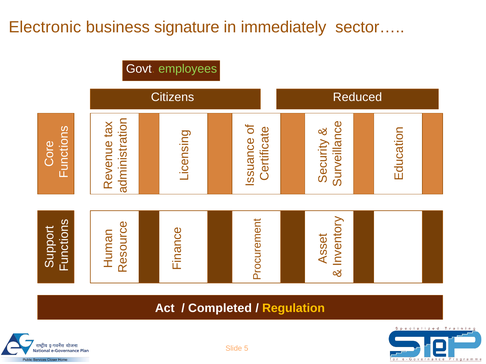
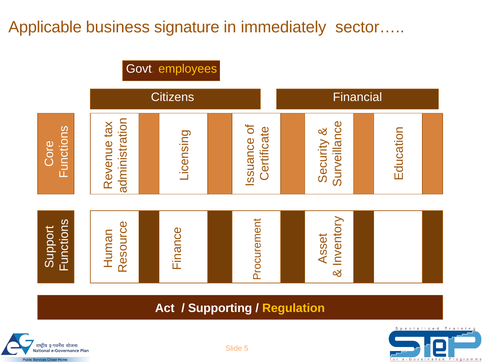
Electronic: Electronic -> Applicable (45, 27)
employees colour: light green -> yellow (188, 69)
Reduced: Reduced -> Financial (357, 97)
Completed: Completed -> Supporting (220, 309)
